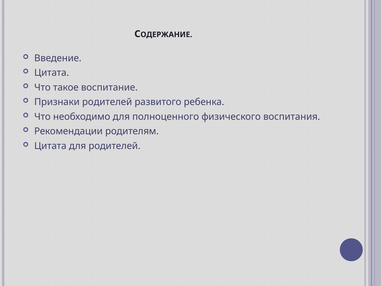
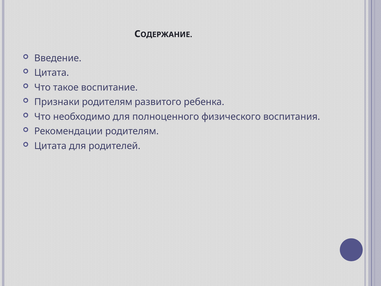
Признаки родителей: родителей -> родителям (107, 102)
